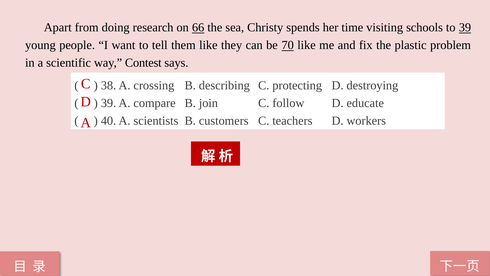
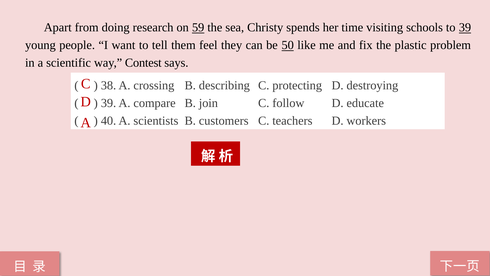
66: 66 -> 59 (198, 28)
them like: like -> feel (208, 45)
70: 70 -> 50 (288, 45)
